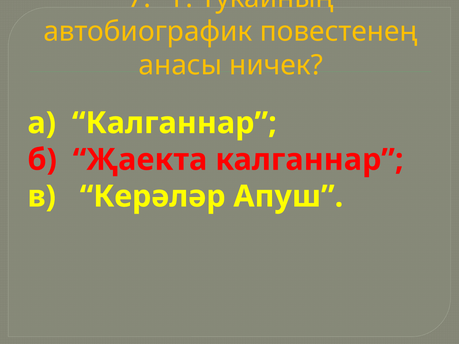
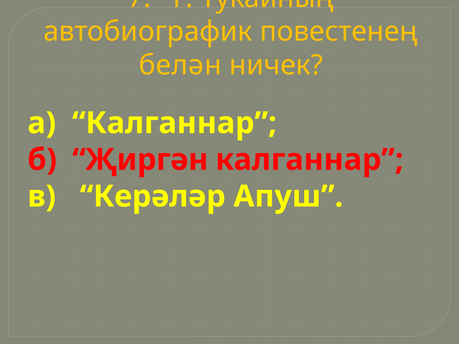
анасы: анасы -> белән (180, 65)
Җаекта: Җаекта -> Җиргән (140, 160)
